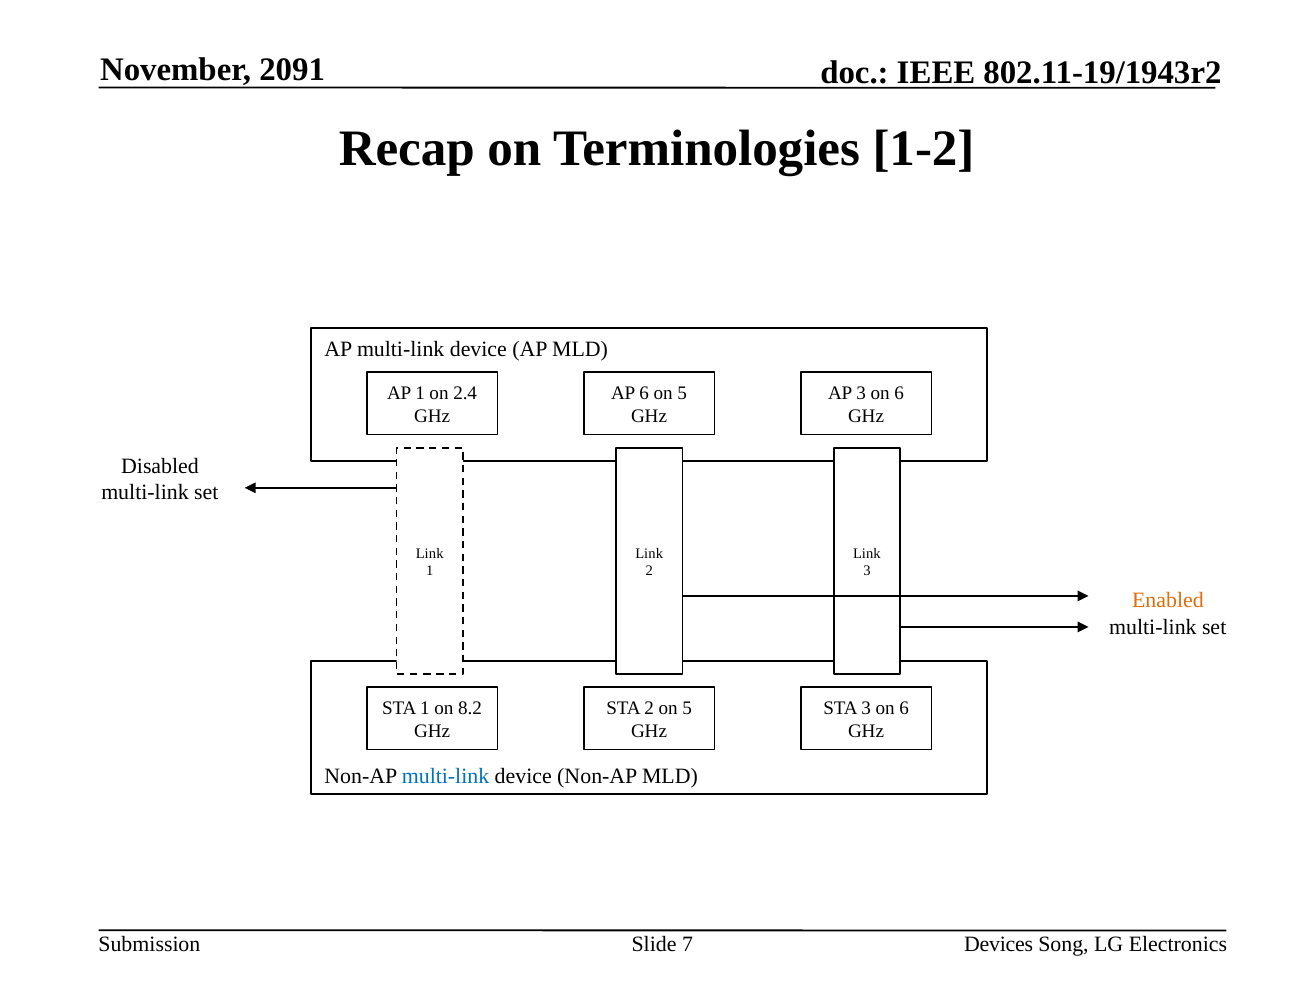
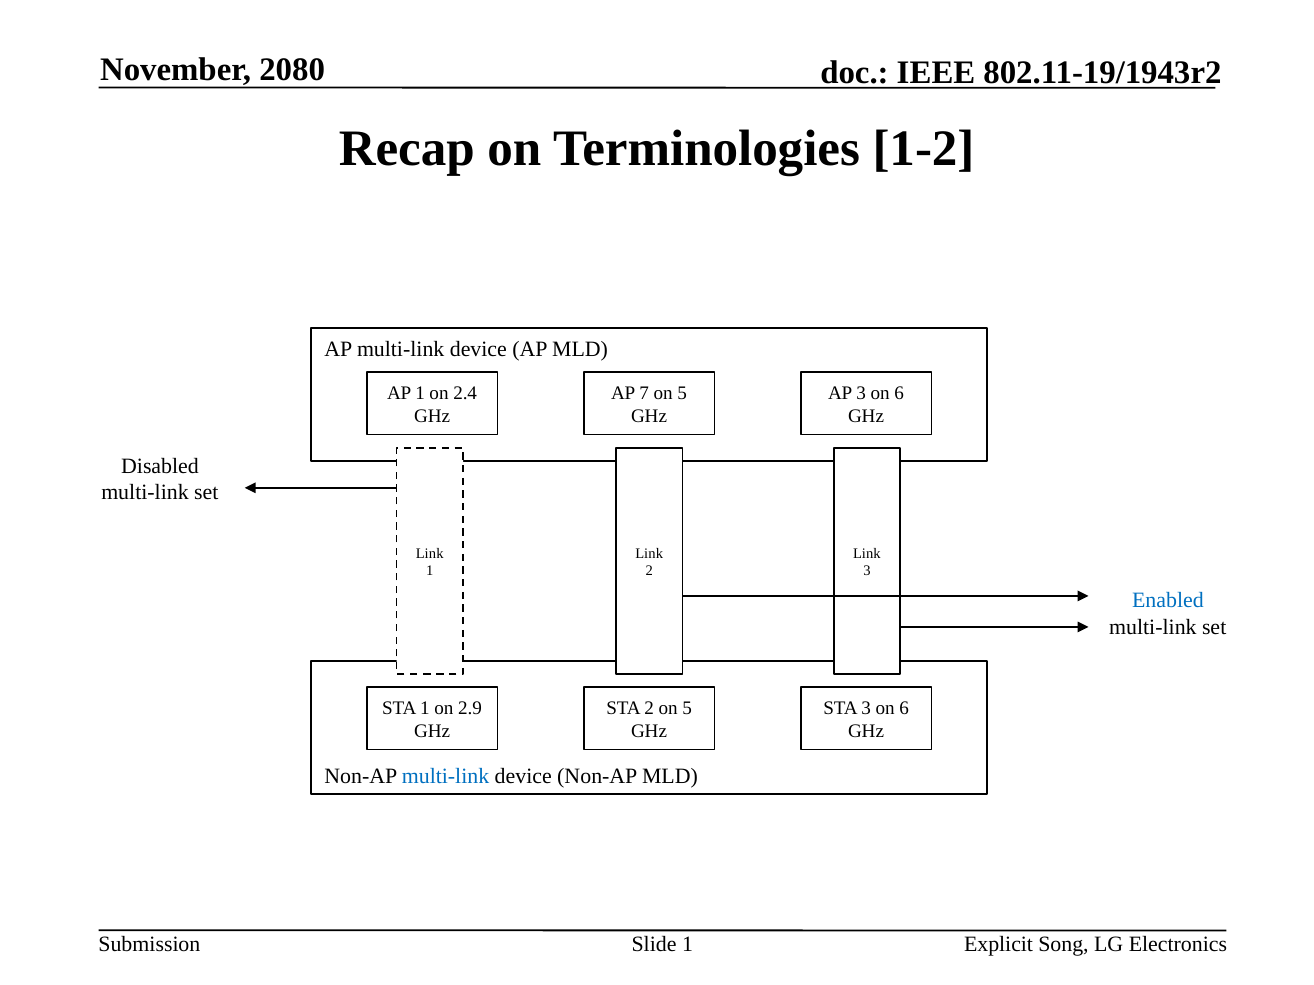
2091: 2091 -> 2080 (292, 70)
AP 6: 6 -> 7 (644, 393)
Enabled colour: orange -> blue (1168, 601)
8.2: 8.2 -> 2.9 (470, 709)
Slide 7: 7 -> 1 (688, 945)
Devices: Devices -> Explicit (999, 945)
